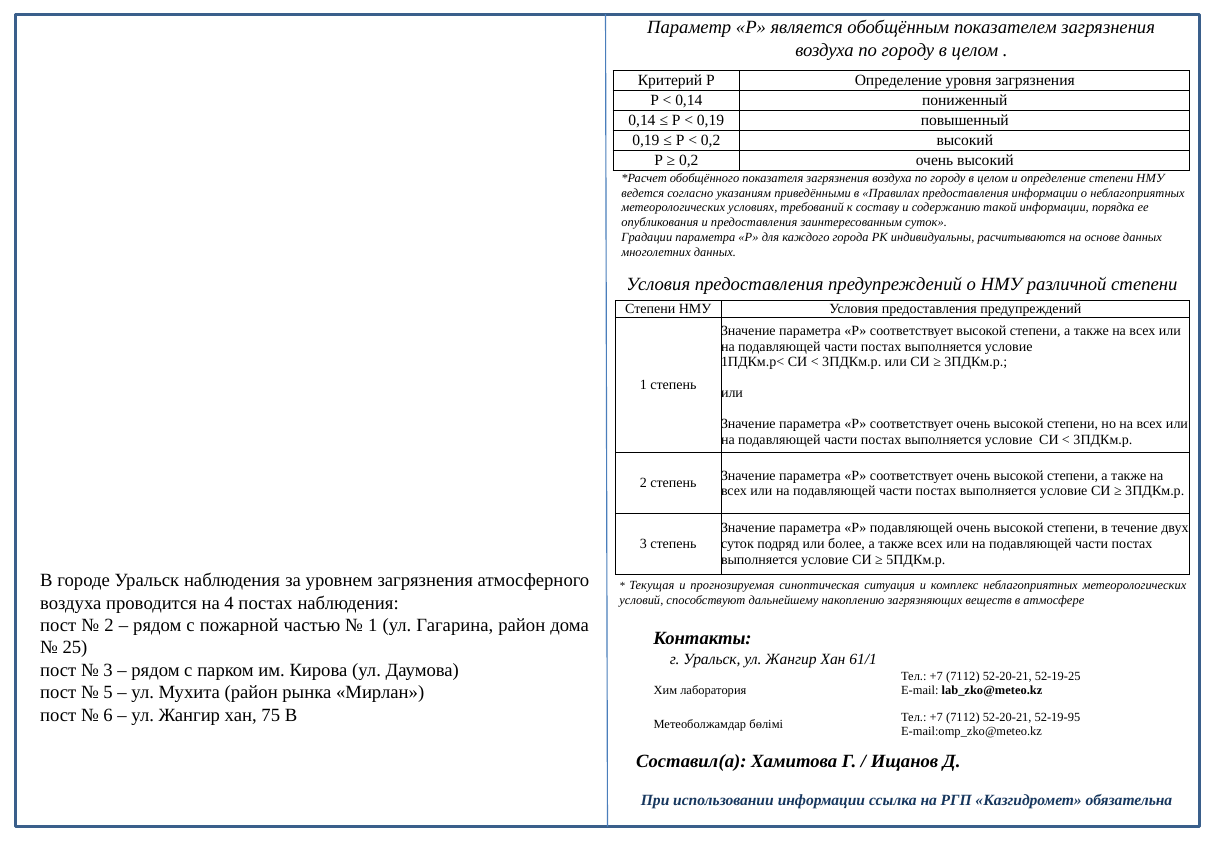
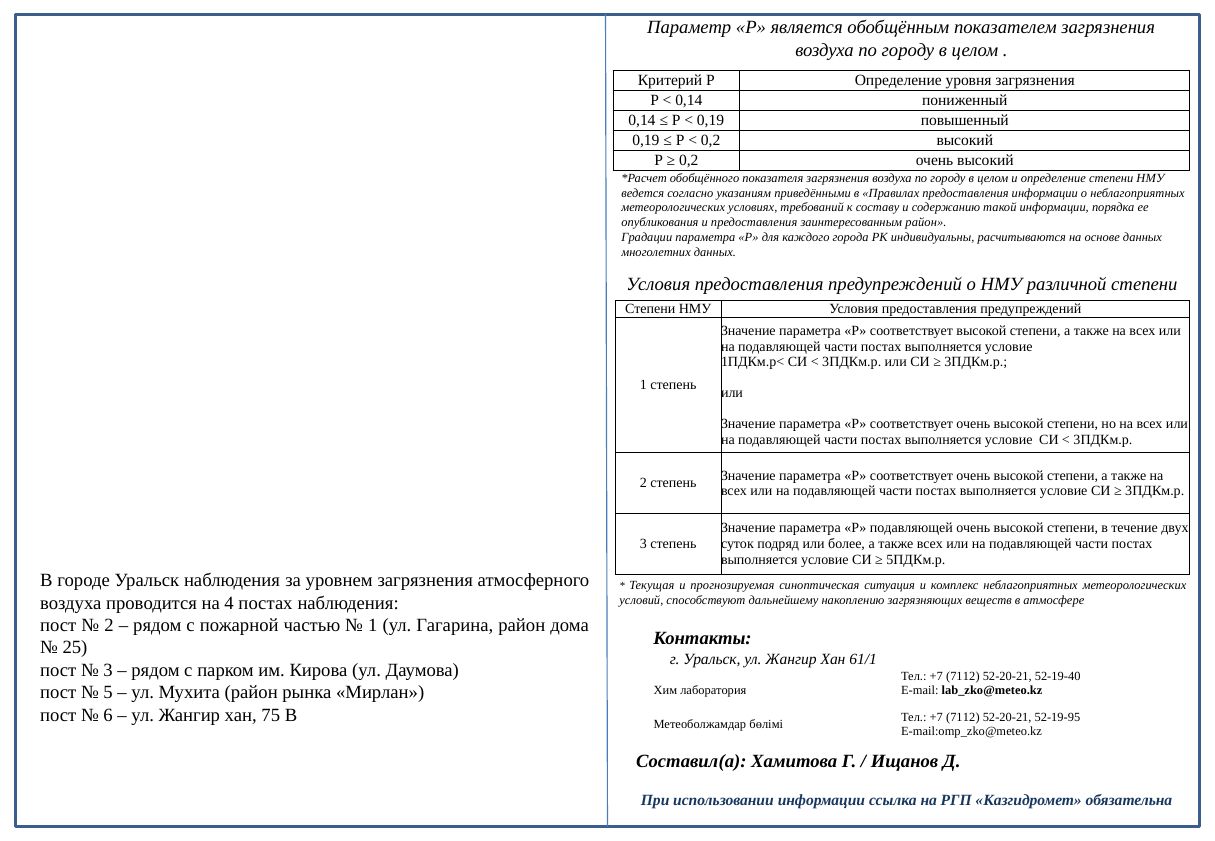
заинтересованным суток: суток -> район (926, 223)
52-19-25: 52-19-25 -> 52-19-40 (1058, 677)
